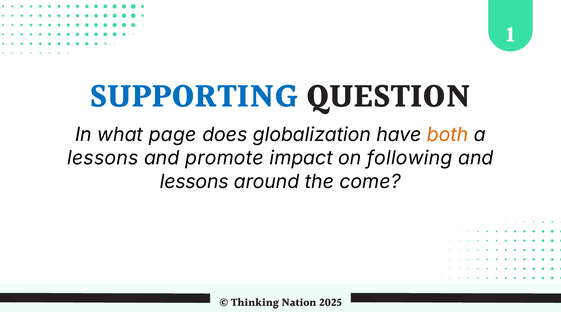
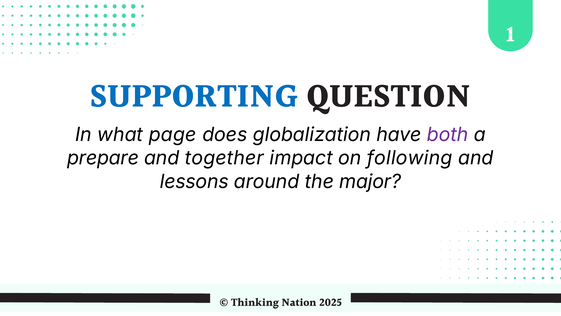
both colour: orange -> purple (448, 135)
lessons: lessons -> prepare (103, 158)
promote: promote -> together (224, 158)
come: come -> major (370, 181)
